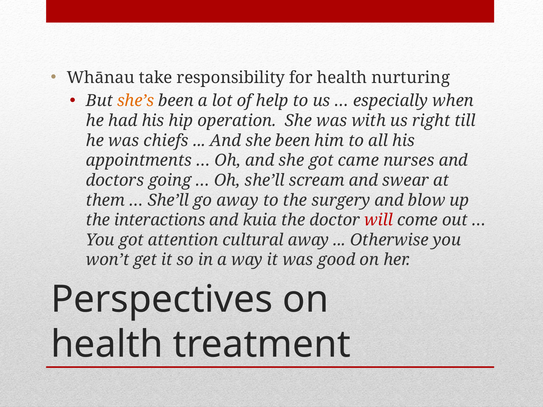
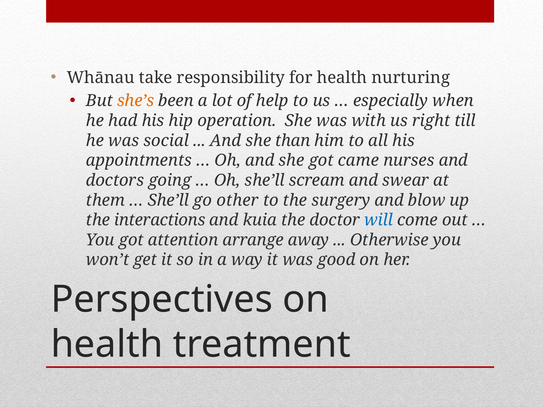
chiefs: chiefs -> social (166, 141)
she been: been -> than (293, 141)
go away: away -> other (237, 200)
will colour: red -> blue (379, 220)
cultural: cultural -> arrange (253, 240)
